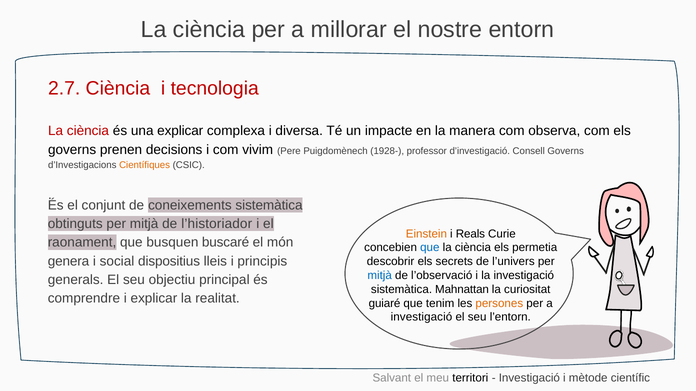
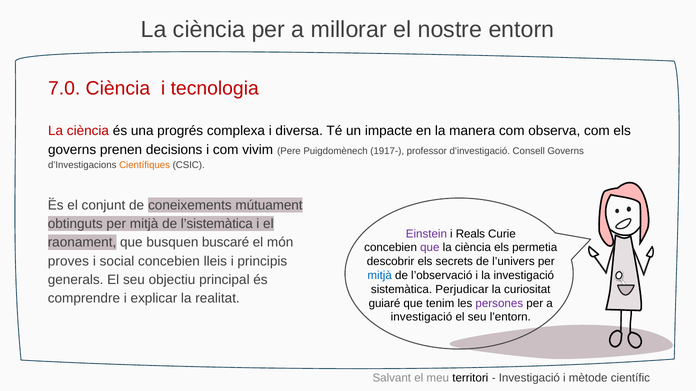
2.7: 2.7 -> 7.0 (64, 88)
una explicar: explicar -> progrés (180, 131)
1928-: 1928- -> 1917- (387, 151)
coneixements sistemàtica: sistemàtica -> mútuament (269, 205)
l’historiador: l’historiador -> l’sistemàtica (217, 224)
Einstein colour: orange -> purple (426, 234)
que colour: blue -> purple (430, 248)
genera: genera -> proves (68, 261)
social dispositius: dispositius -> concebien (169, 261)
Mahnattan: Mahnattan -> Perjudicar (462, 290)
persones colour: orange -> purple (499, 304)
